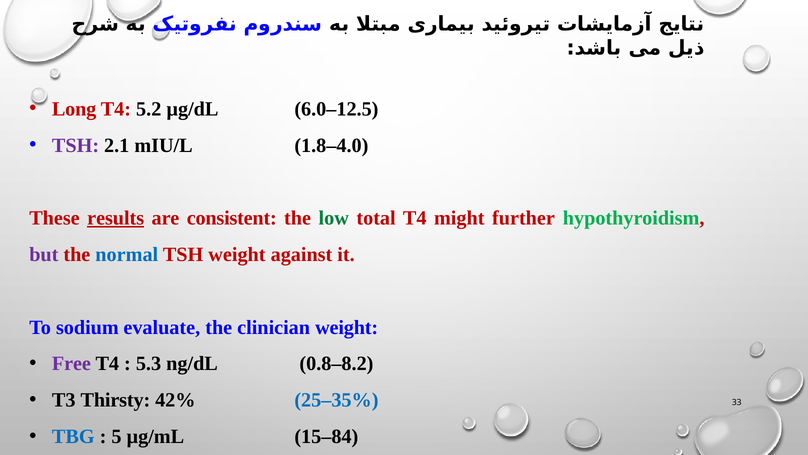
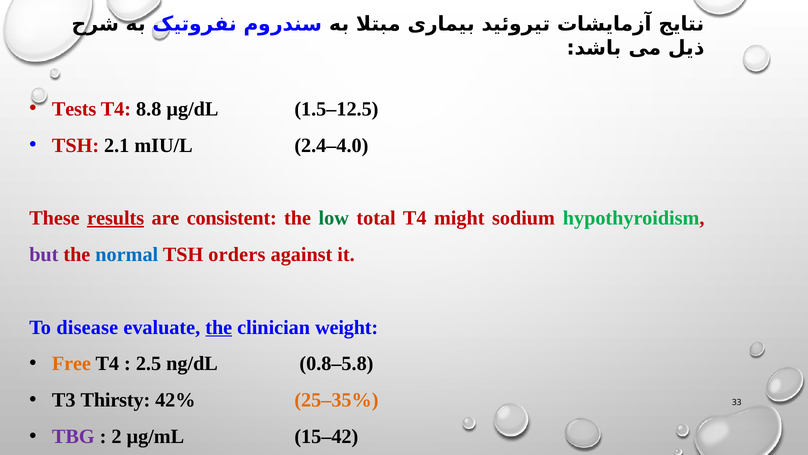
Long: Long -> Tests (74, 109)
5.2: 5.2 -> 8.8 (149, 109)
6.0–12.5: 6.0–12.5 -> 1.5–12.5 (336, 109)
TSH colour: purple -> red (76, 145)
1.8–4.0: 1.8–4.0 -> 2.4–4.0 (331, 145)
further: further -> sodium (523, 218)
TSH weight: weight -> orders (237, 254)
sodium: sodium -> disease (87, 327)
the underline: none -> present (219, 327)
Free colour: purple -> orange (71, 363)
5.3: 5.3 -> 2.5 (149, 363)
0.8–8.2: 0.8–8.2 -> 0.8–5.8 (336, 363)
25–35% colour: blue -> orange (336, 400)
TBG colour: blue -> purple (73, 436)
5: 5 -> 2 (116, 436)
15–84: 15–84 -> 15–42 (326, 436)
